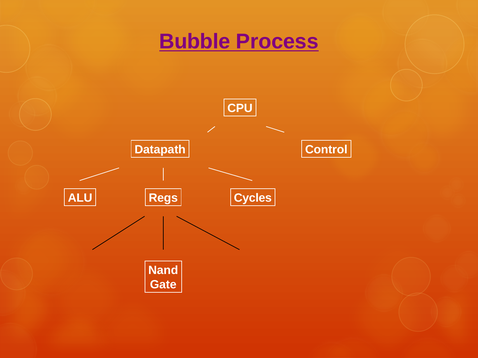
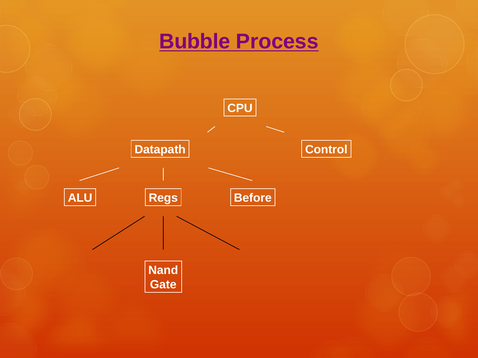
Cycles: Cycles -> Before (253, 198)
